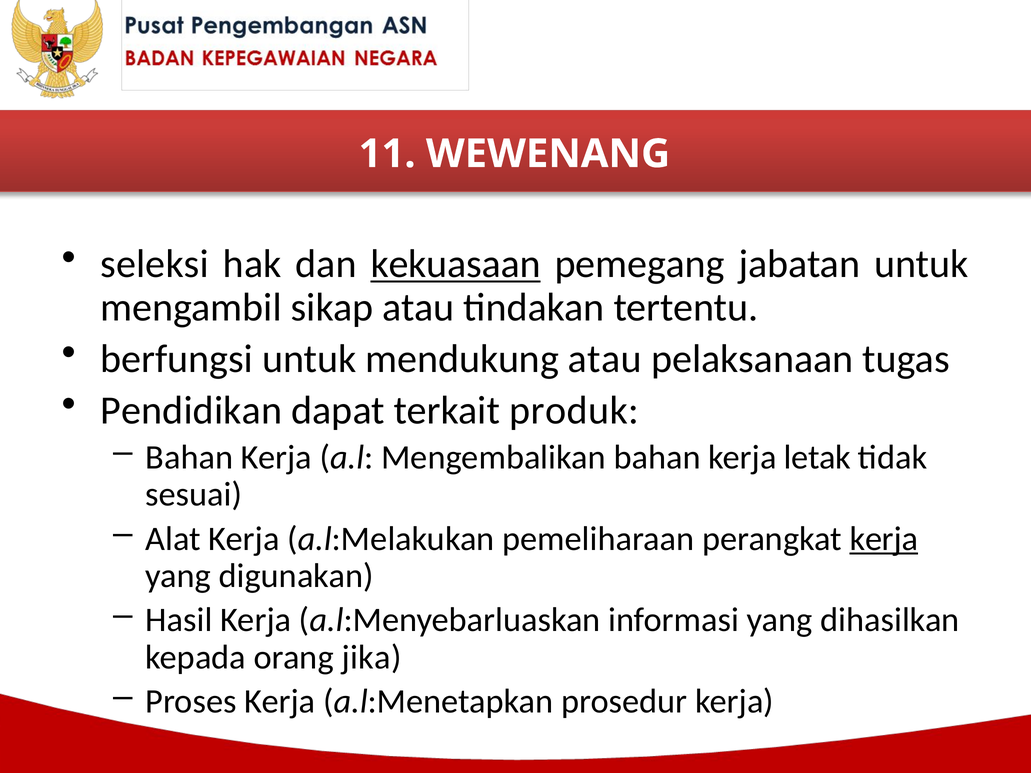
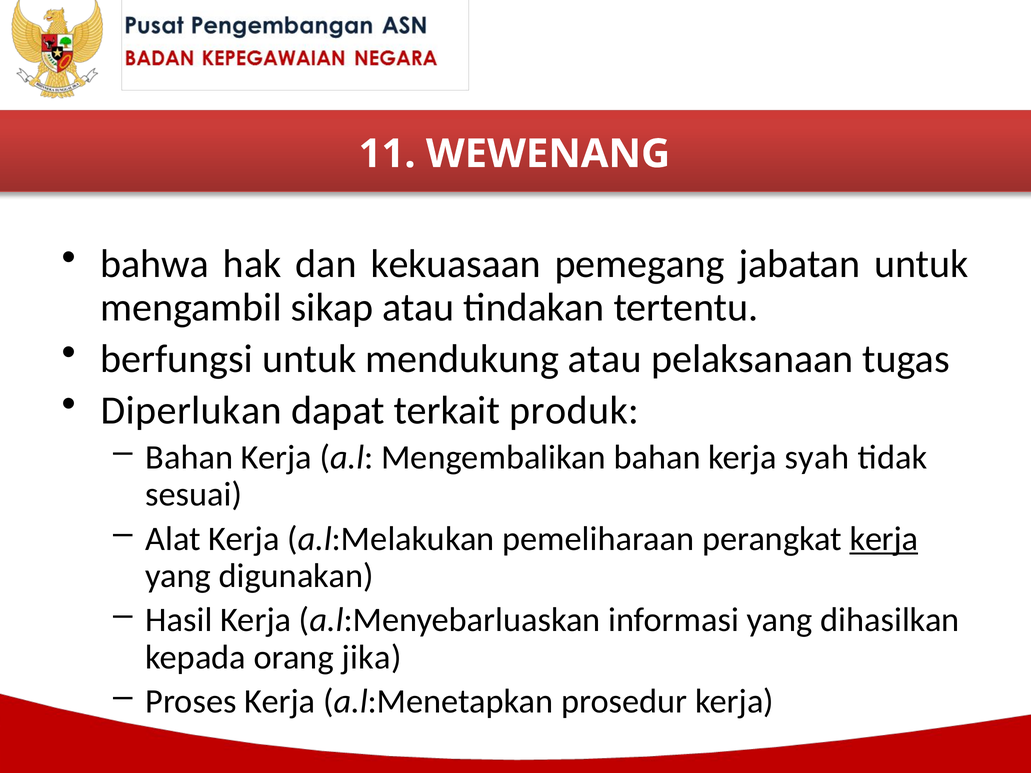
seleksi: seleksi -> bahwa (155, 264)
kekuasaan underline: present -> none (456, 264)
Pendidikan: Pendidikan -> Diperlukan (191, 411)
letak: letak -> syah (817, 457)
